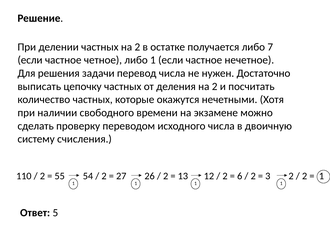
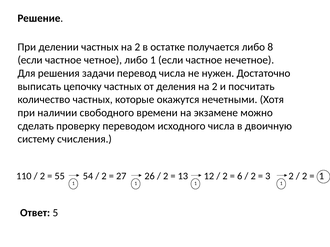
7: 7 -> 8 (270, 47)
